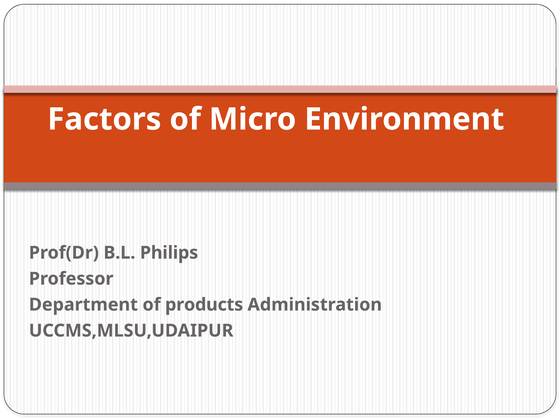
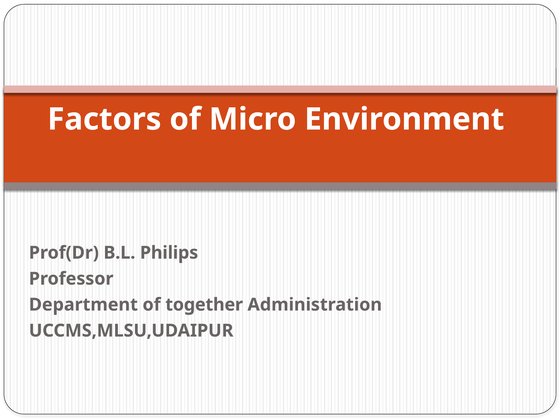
products: products -> together (204, 305)
